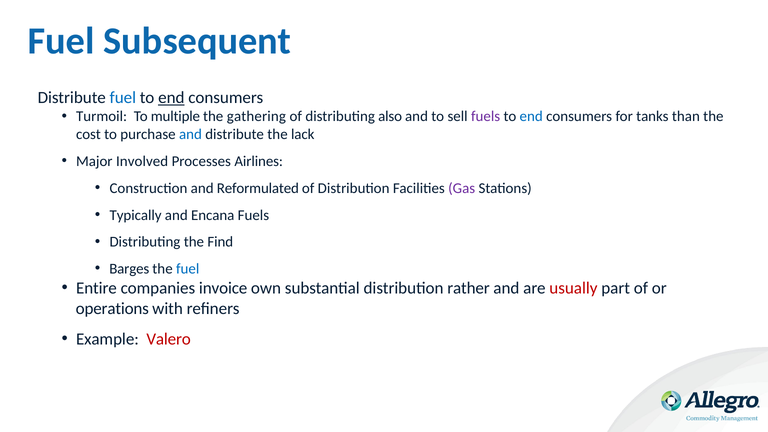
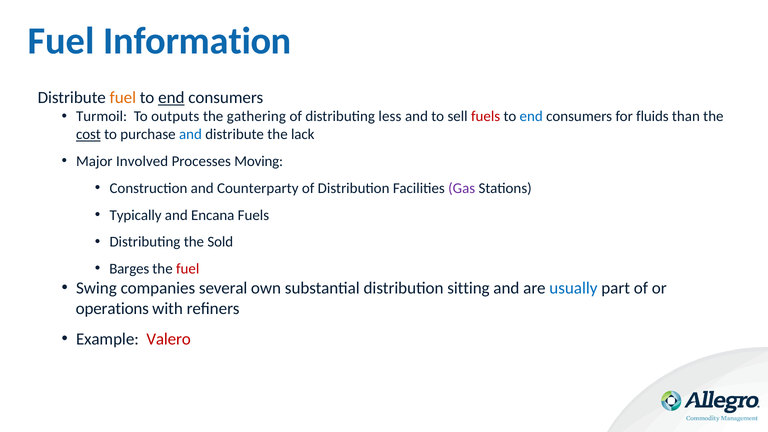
Subsequent: Subsequent -> Information (197, 41)
fuel colour: blue -> orange (123, 97)
multiple: multiple -> outputs (175, 117)
also: also -> less (390, 117)
fuels colour: purple -> red (486, 117)
tanks: tanks -> fluids (652, 117)
cost underline: none -> present (88, 134)
Airlines: Airlines -> Moving (259, 161)
Reformulated: Reformulated -> Counterparty (258, 188)
Find: Find -> Sold (220, 242)
fuel colour: blue -> red (188, 269)
Entire: Entire -> Swing (96, 288)
invoice: invoice -> several (223, 288)
rather: rather -> sitting (468, 288)
usually colour: red -> blue (573, 288)
